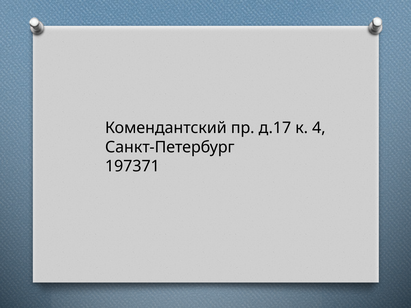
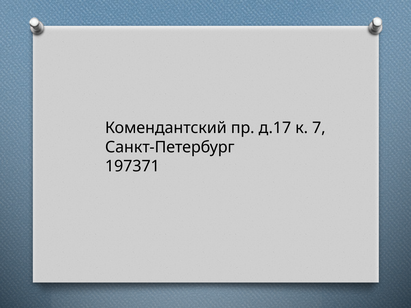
4: 4 -> 7 (319, 128)
